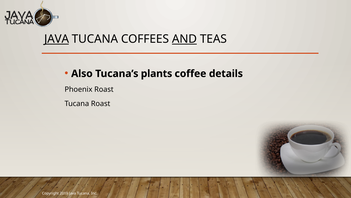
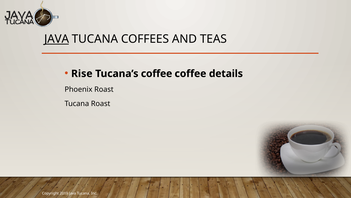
AND underline: present -> none (184, 39)
Also: Also -> Rise (82, 73)
Tucana’s plants: plants -> coffee (157, 73)
